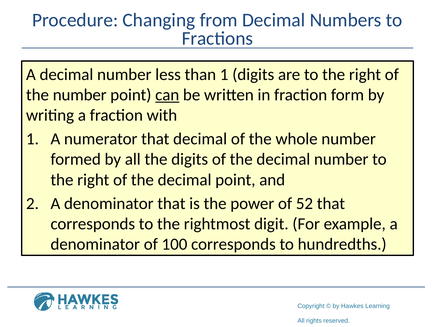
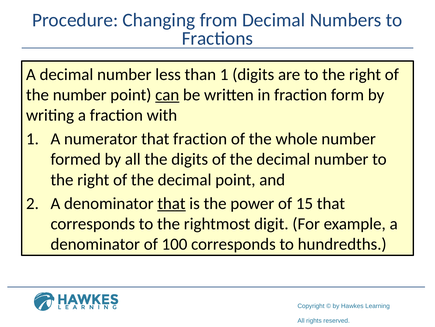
that decimal: decimal -> fraction (200, 139)
that underline: none -> present (171, 203)
52: 52 -> 15 (304, 203)
